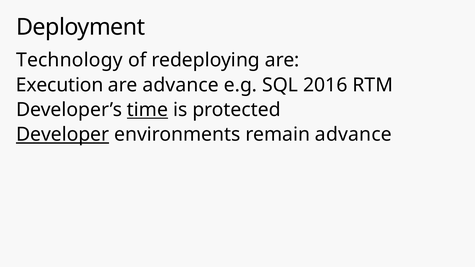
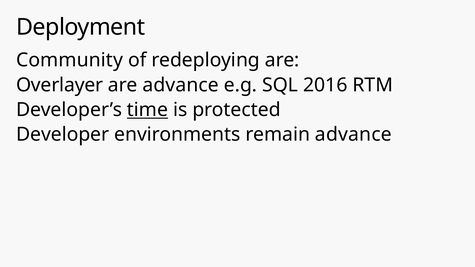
Technology: Technology -> Community (70, 60)
Execution: Execution -> Overlayer (60, 85)
Developer underline: present -> none (63, 135)
